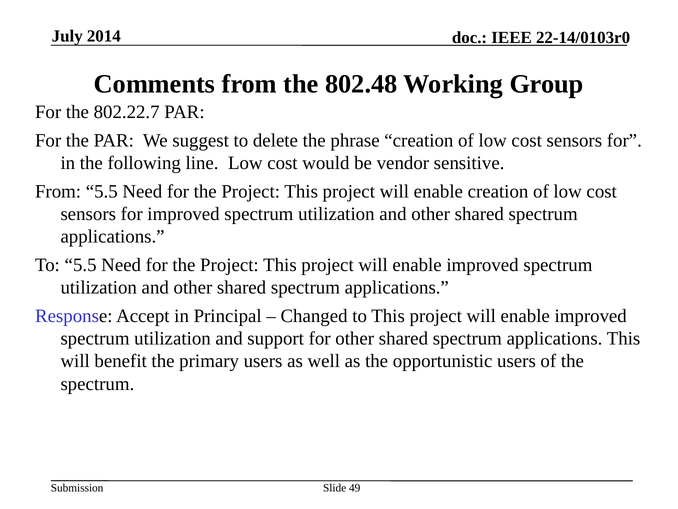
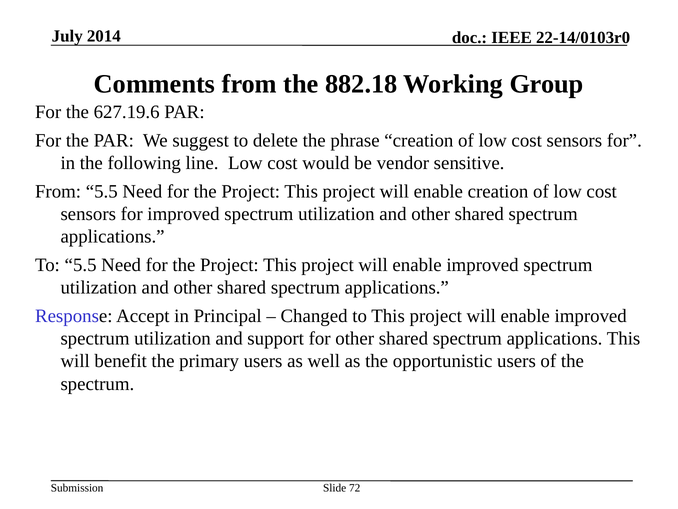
802.48: 802.48 -> 882.18 (361, 84)
802.22.7: 802.22.7 -> 627.19.6 (127, 112)
49: 49 -> 72 (355, 488)
